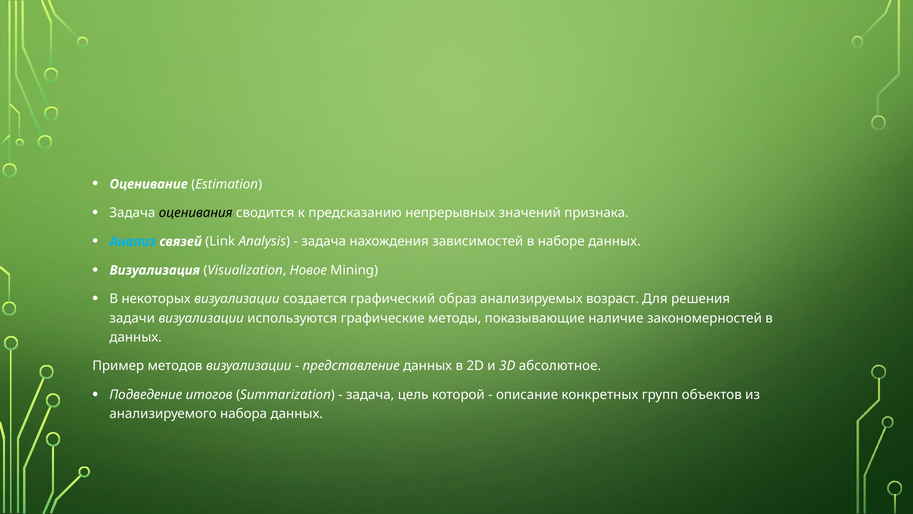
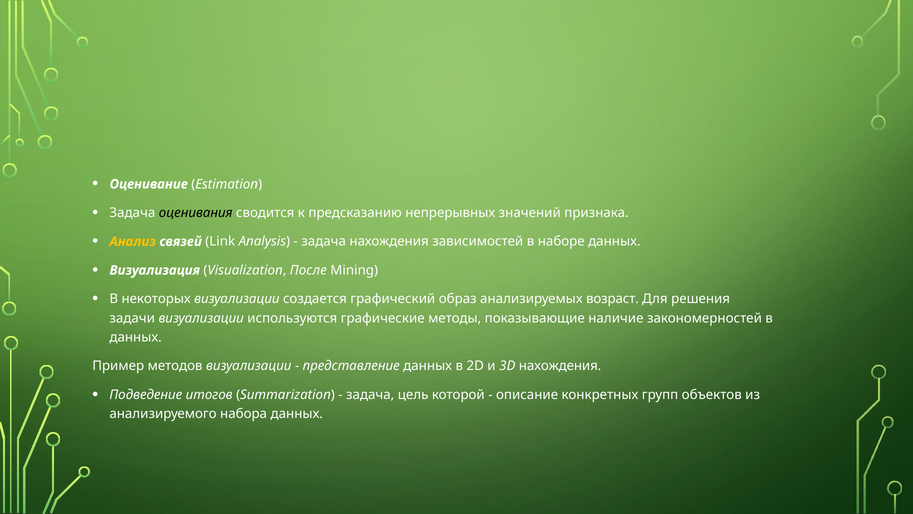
Анализ colour: light blue -> yellow (133, 241)
Новое: Новое -> После (308, 270)
3D абсолютное: абсолютное -> нахождения (560, 366)
